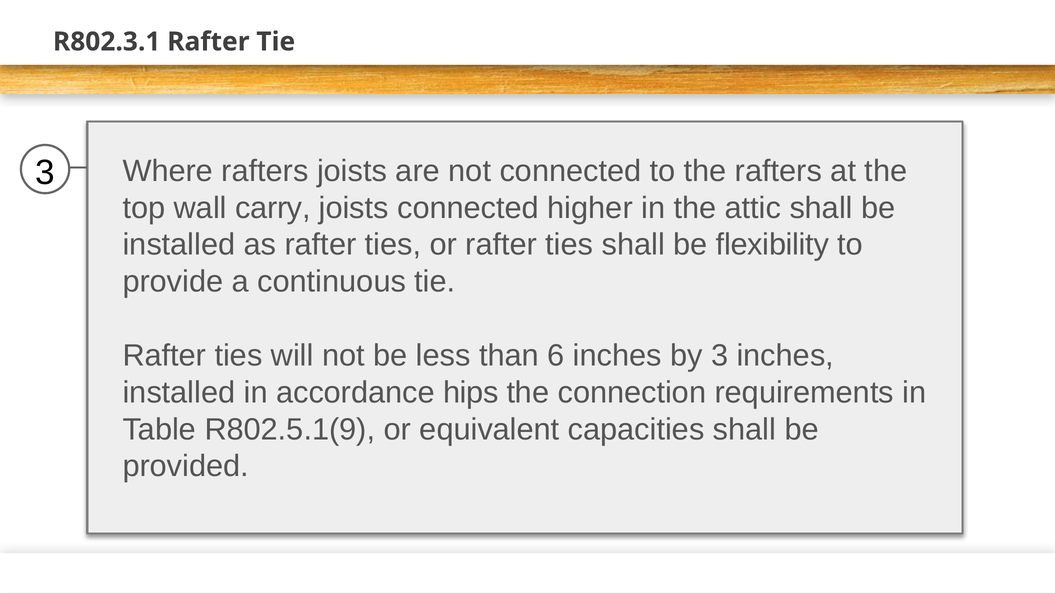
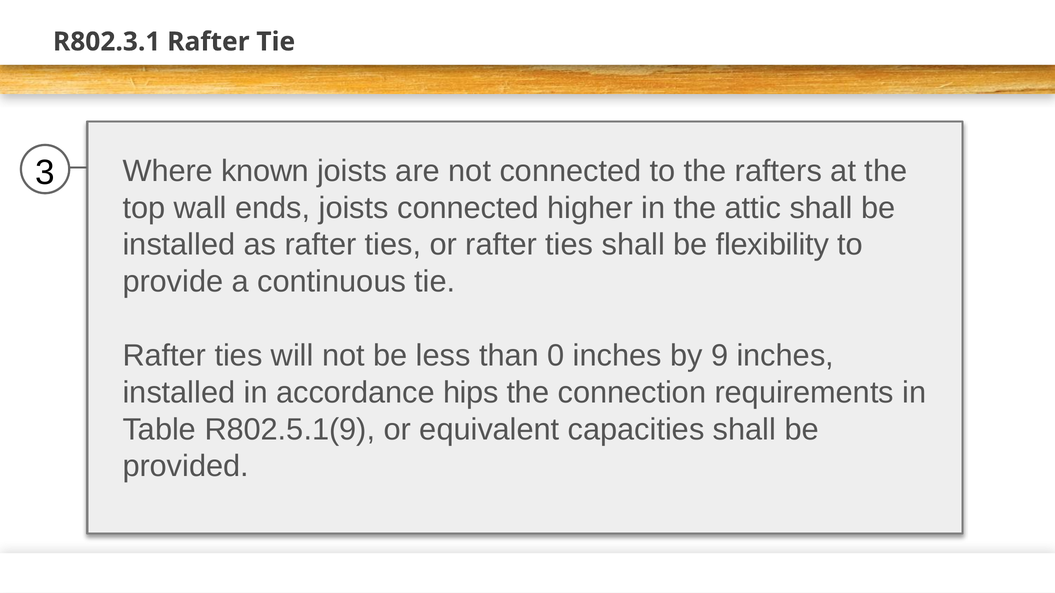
Where rafters: rafters -> known (265, 171)
carry: carry -> ends (273, 208)
6: 6 -> 0 (556, 356)
by 3: 3 -> 9 (720, 356)
